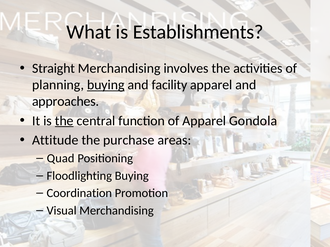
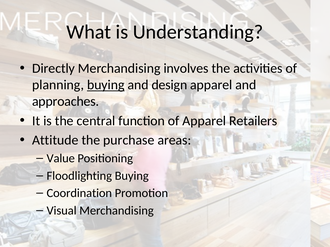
Establishments: Establishments -> Understanding (198, 32)
Straight: Straight -> Directly (54, 69)
facility: facility -> design (169, 85)
the underline: present -> none (64, 121)
Gondola: Gondola -> Retailers (253, 121)
Quad: Quad -> Value (61, 159)
